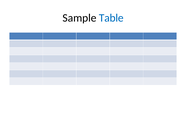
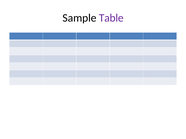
Table colour: blue -> purple (111, 18)
